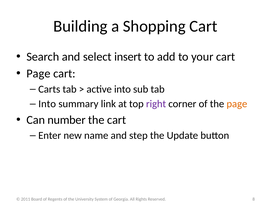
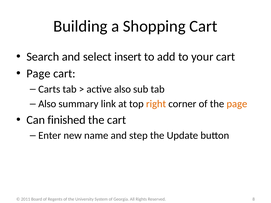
active into: into -> also (122, 89)
Into: Into -> Also (47, 104)
right colour: purple -> orange (156, 104)
number: number -> finished (67, 120)
